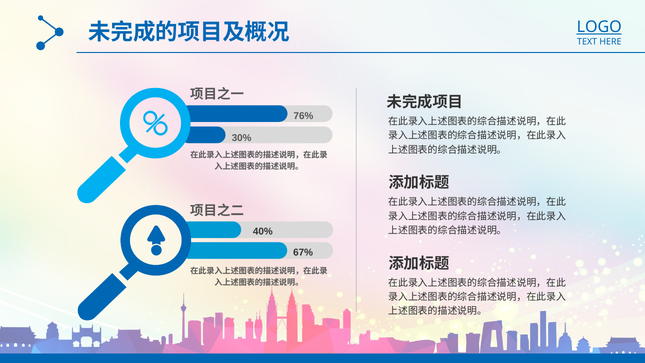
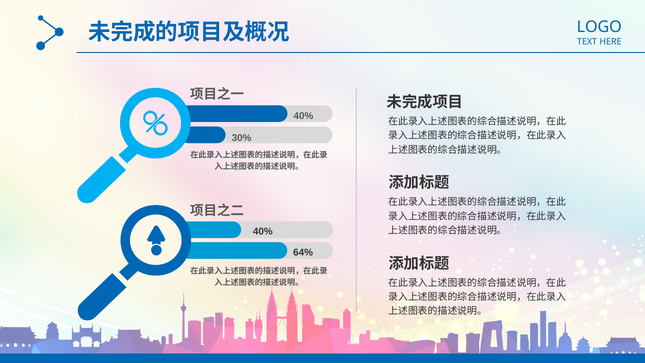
LOGO underline: present -> none (599, 27)
76%: 76% -> 40% (303, 116)
67%: 67% -> 64% (303, 252)
